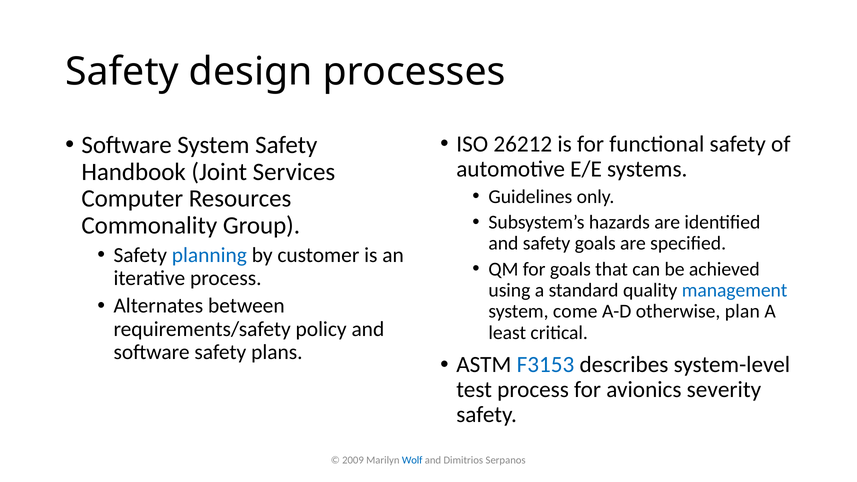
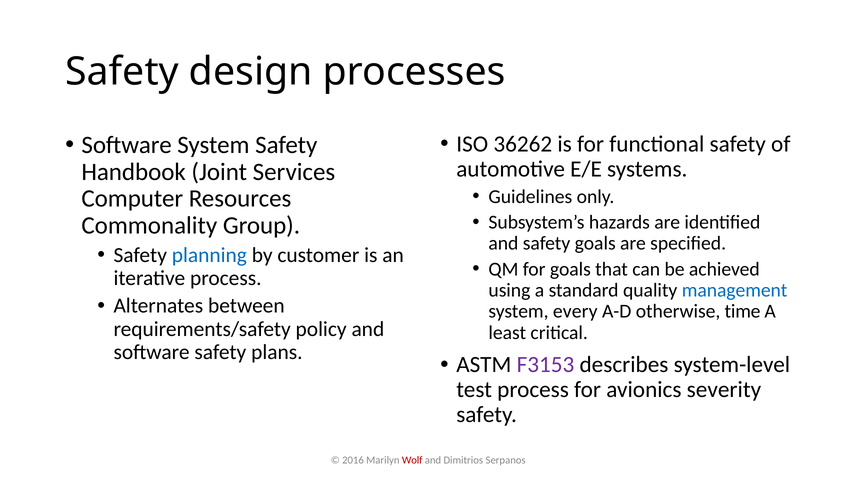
26212: 26212 -> 36262 (523, 144)
come: come -> every (575, 312)
plan: plan -> time (743, 312)
F3153 colour: blue -> purple (546, 365)
2009: 2009 -> 2016 (353, 460)
Wolf colour: blue -> red (412, 460)
